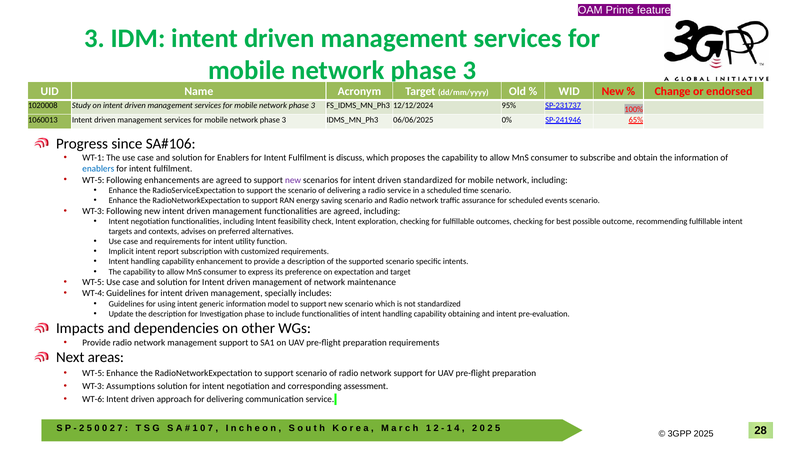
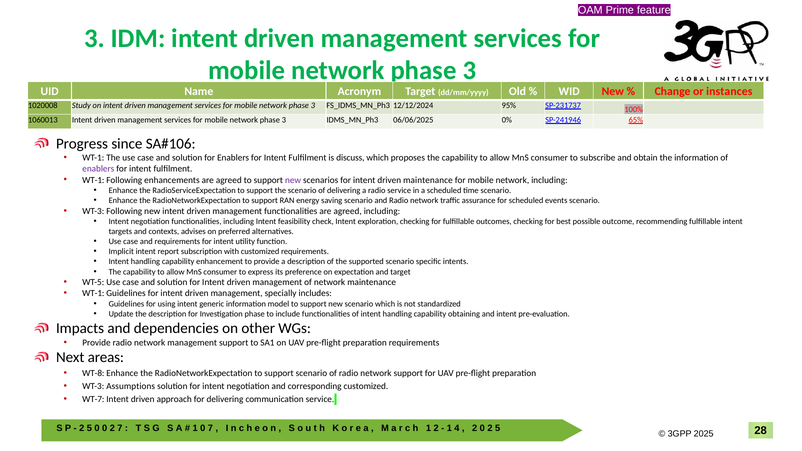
endorsed: endorsed -> instances (729, 92)
enablers colour: blue -> purple (98, 169)
WT-5: WT-5 -> WT-1 (93, 180)
driven standardized: standardized -> maintenance (428, 180)
WT-4: WT-4 -> WT-1 (93, 293)
WT-5: WT-5 -> WT-8 (93, 374)
corresponding assessment: assessment -> customized (366, 386)
WT-6: WT-6 -> WT-7 (93, 399)
